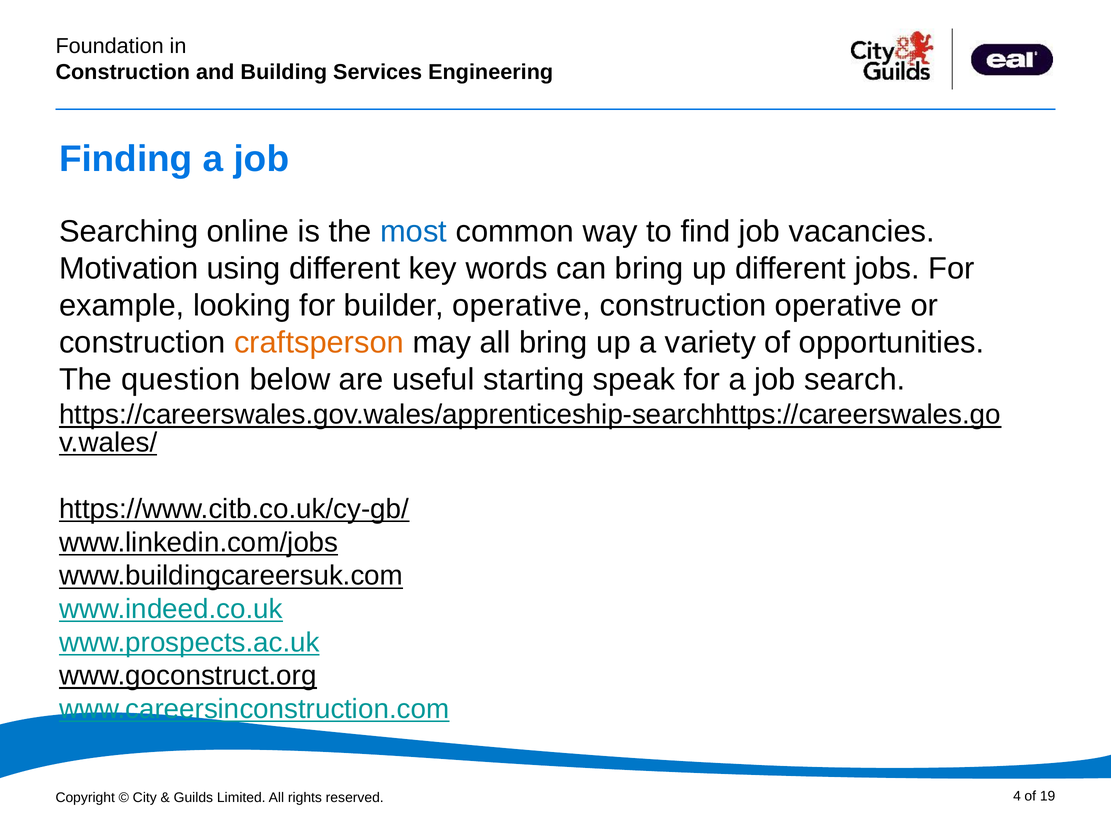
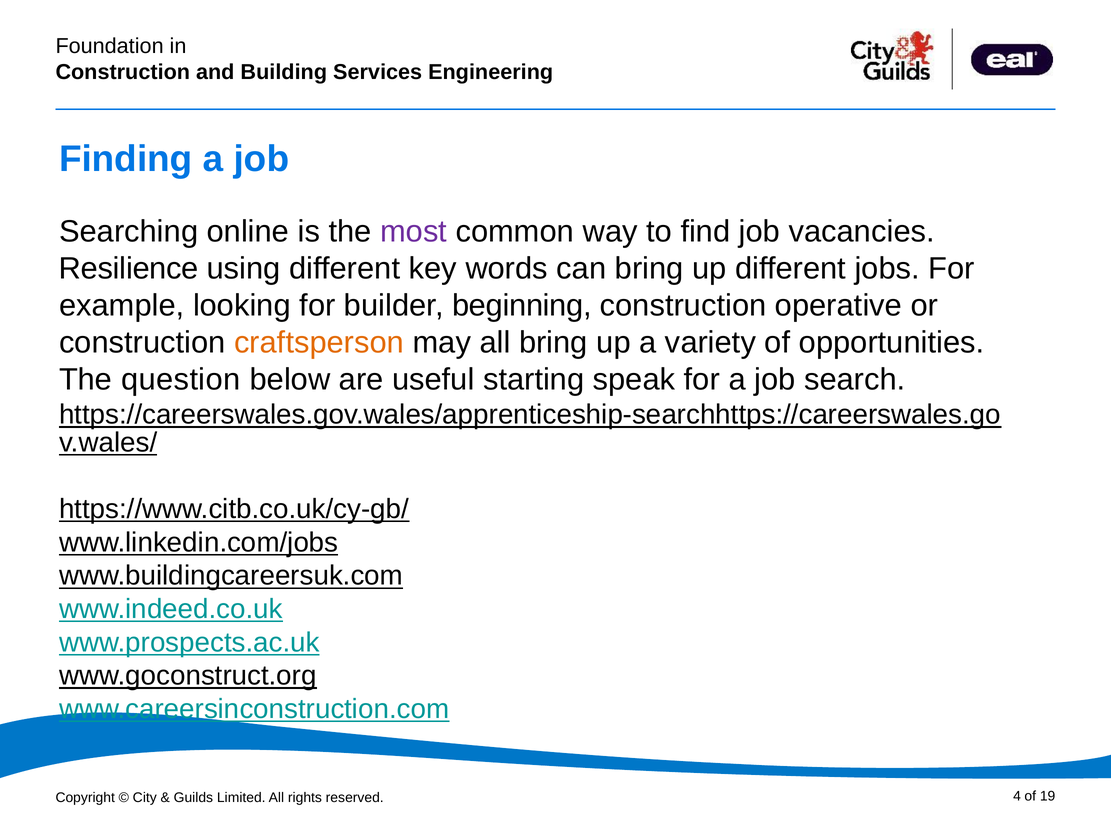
most colour: blue -> purple (414, 232)
Motivation: Motivation -> Resilience (129, 269)
builder operative: operative -> beginning (522, 306)
